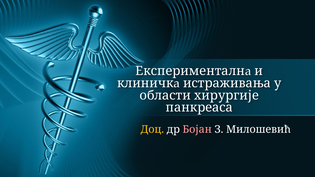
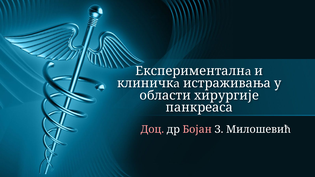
Доц colour: yellow -> pink (152, 130)
